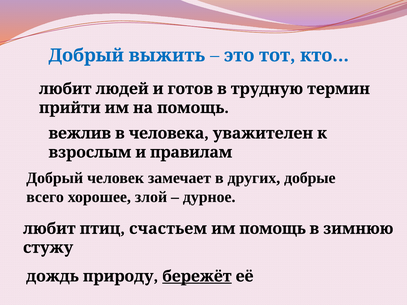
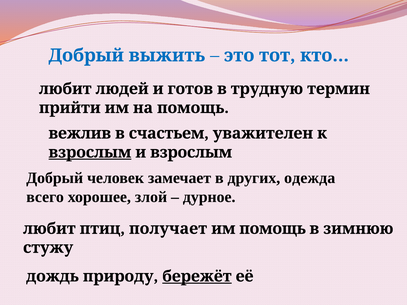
человека: человека -> счастьем (169, 133)
взрослым underline: none -> present (90, 152)
и правилам: правилам -> взрослым (191, 152)
добрые: добрые -> одежда (310, 178)
счастьем: счастьем -> получает (168, 229)
